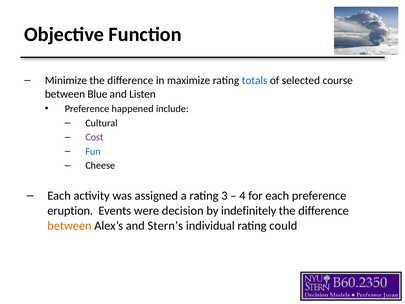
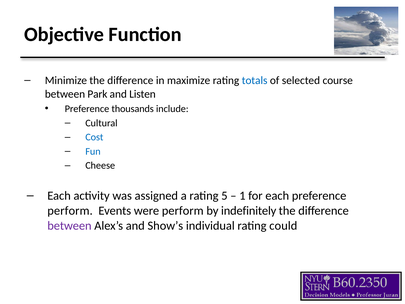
Blue: Blue -> Park (97, 94)
happened: happened -> thousands (133, 109)
Cost colour: purple -> blue (94, 137)
3: 3 -> 5 (224, 196)
4: 4 -> 1 (242, 196)
eruption: eruption -> perform (70, 211)
were decision: decision -> perform (183, 211)
between colour: orange -> purple (69, 225)
Stern’s: Stern’s -> Show’s (165, 225)
